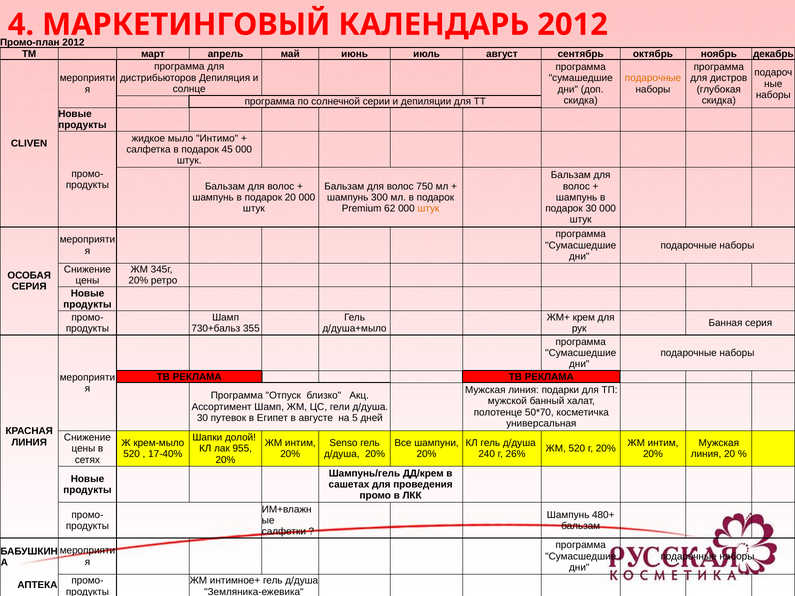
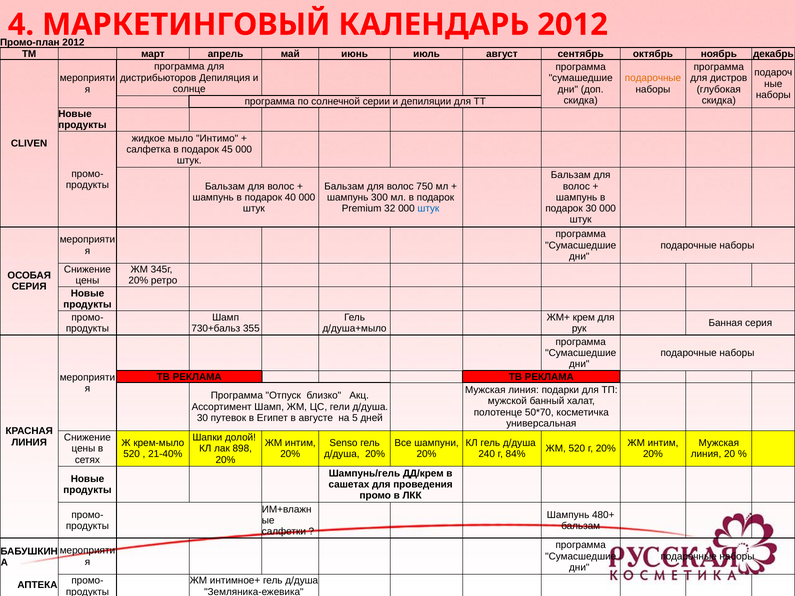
подарок 20: 20 -> 40 (290, 197)
62: 62 -> 32 (390, 209)
штук colour: orange -> blue (428, 209)
955: 955 -> 898 (242, 449)
17-40%: 17-40% -> 21-40% (165, 454)
26%: 26% -> 84% (516, 454)
